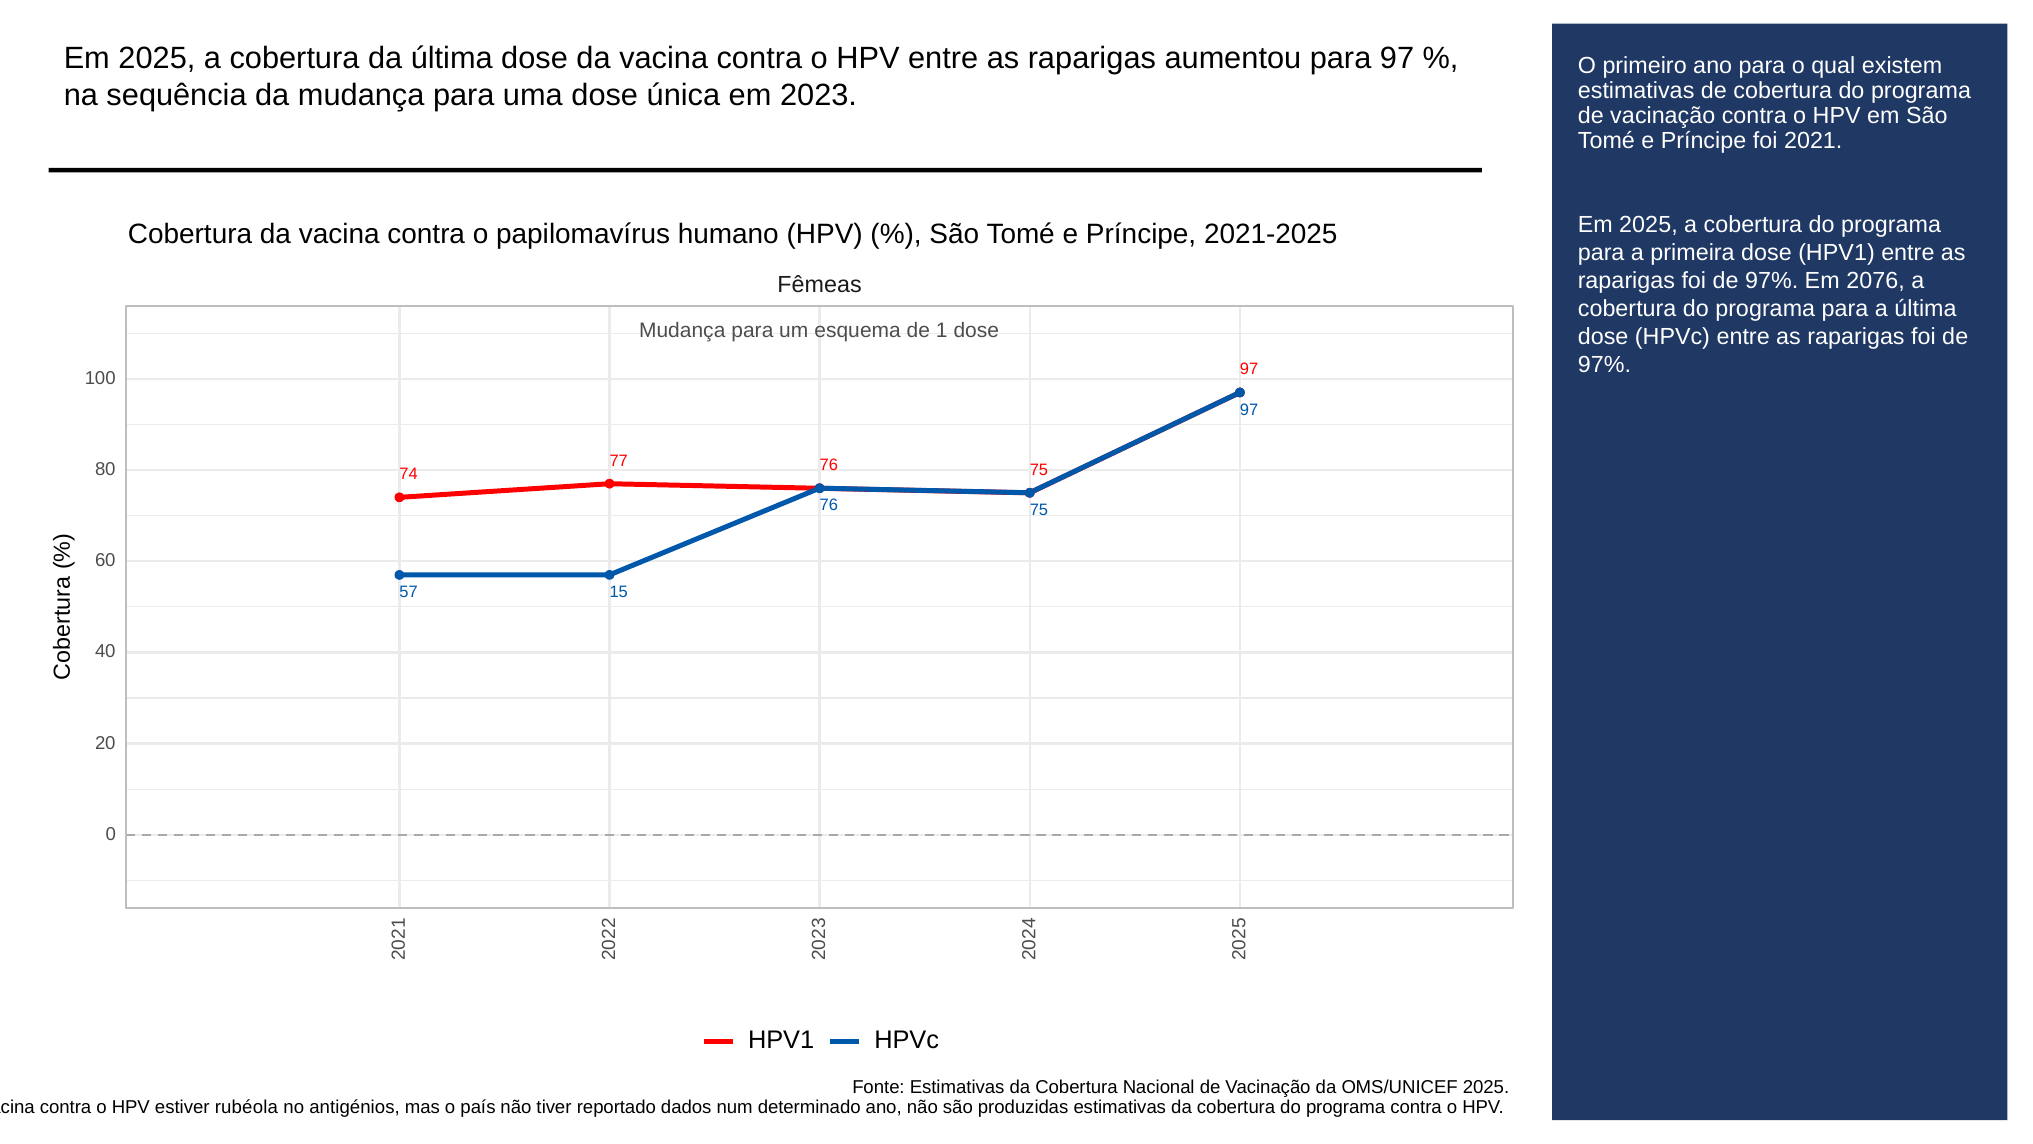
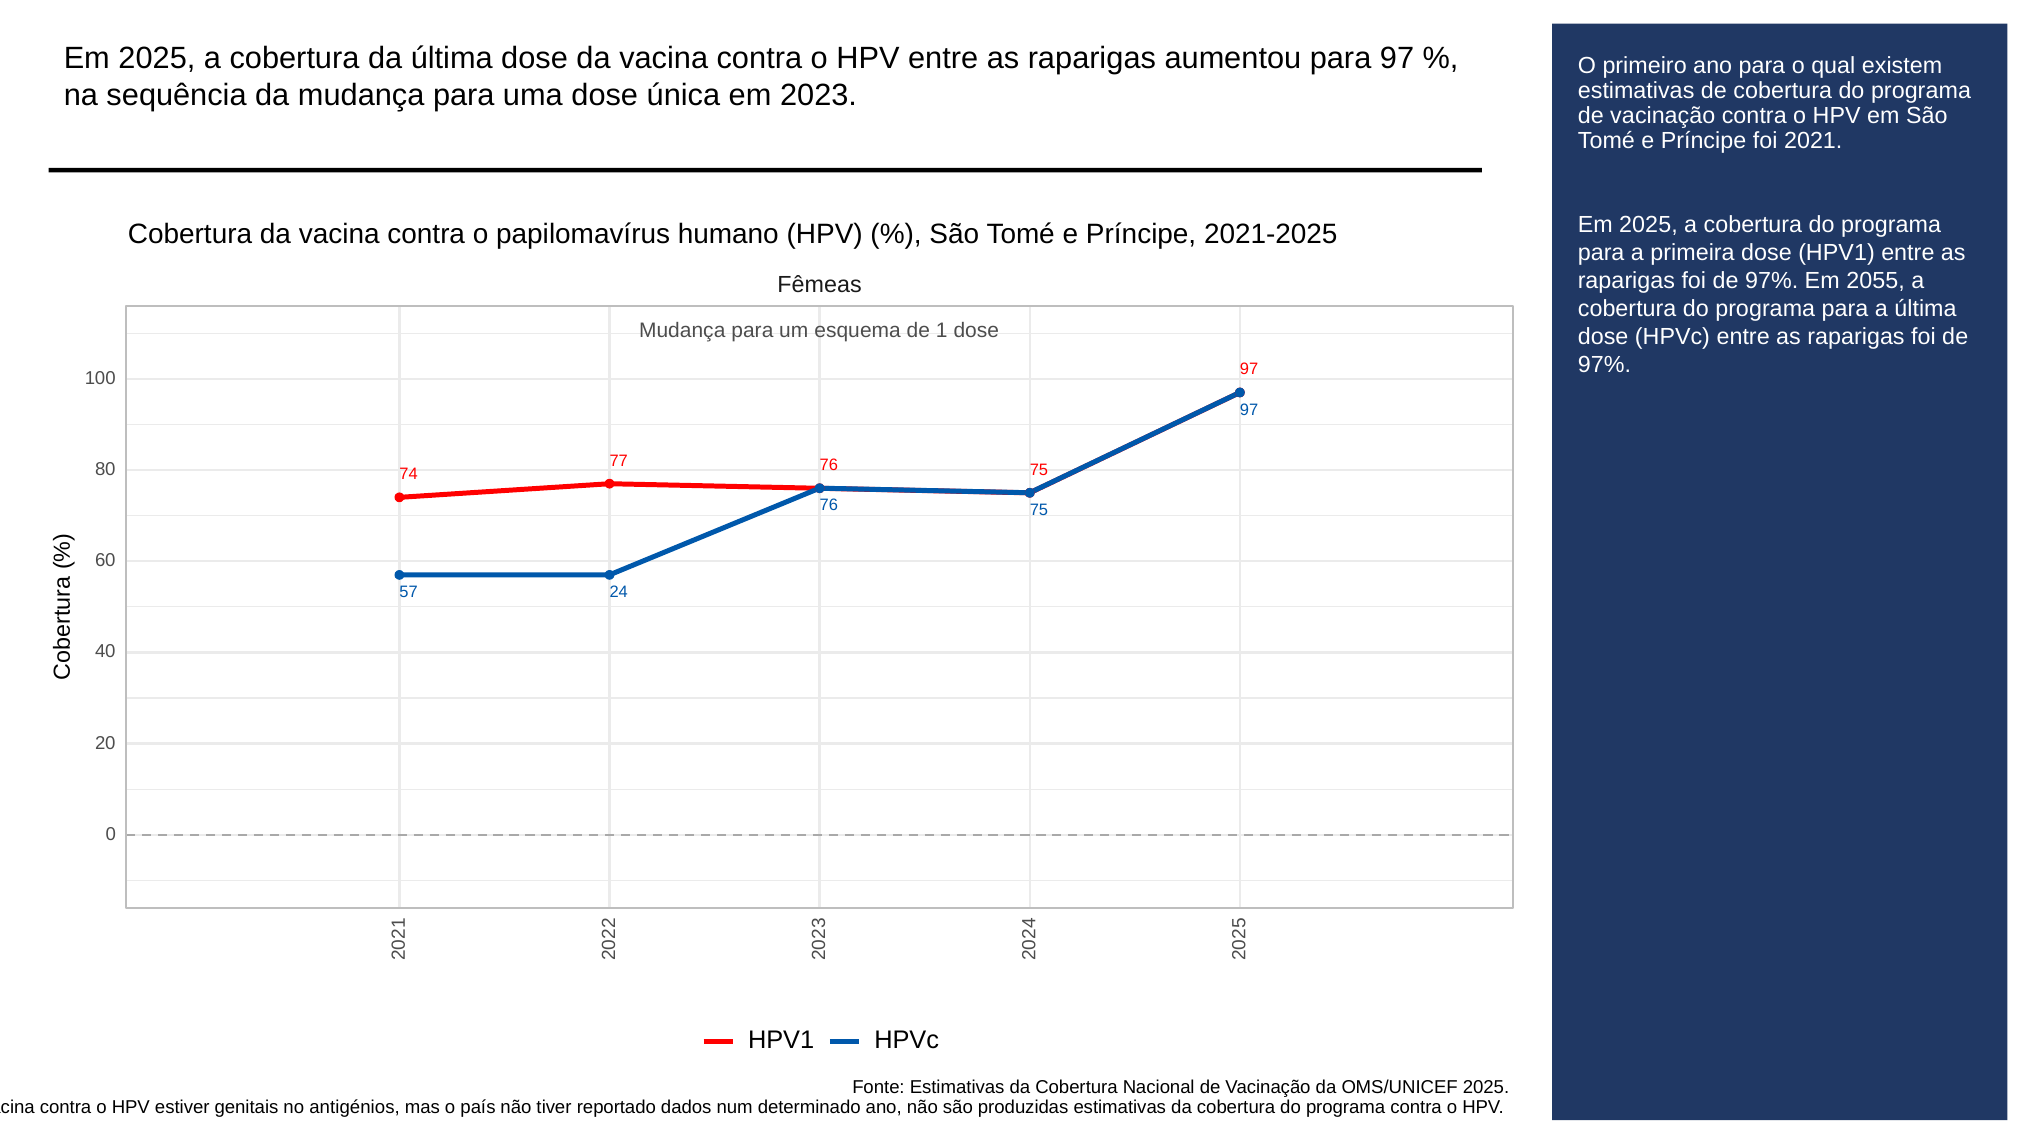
2076: 2076 -> 2055 (1876, 281)
15: 15 -> 24 (619, 592)
rubéola: rubéola -> genitais (246, 1107)
